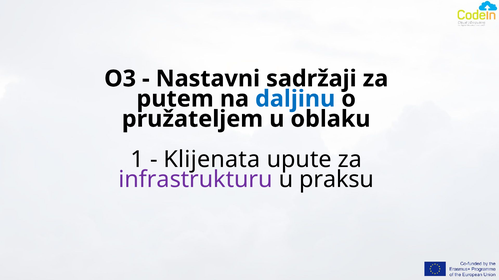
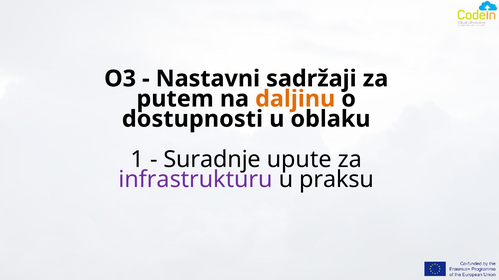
daljinu colour: blue -> orange (295, 99)
pružateljem: pružateljem -> dostupnosti (192, 119)
Klijenata: Klijenata -> Suradnje (212, 160)
